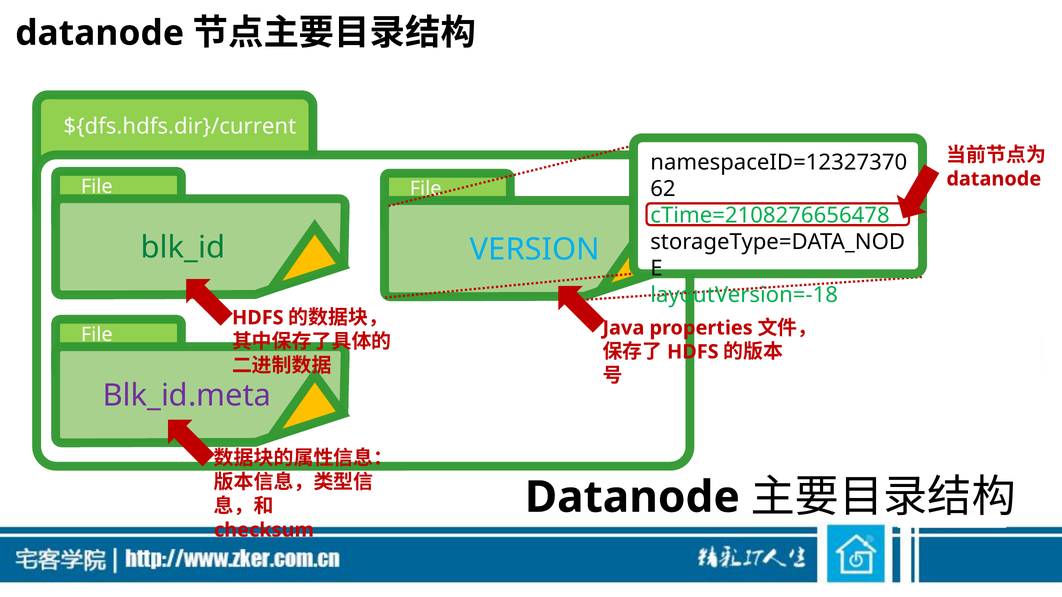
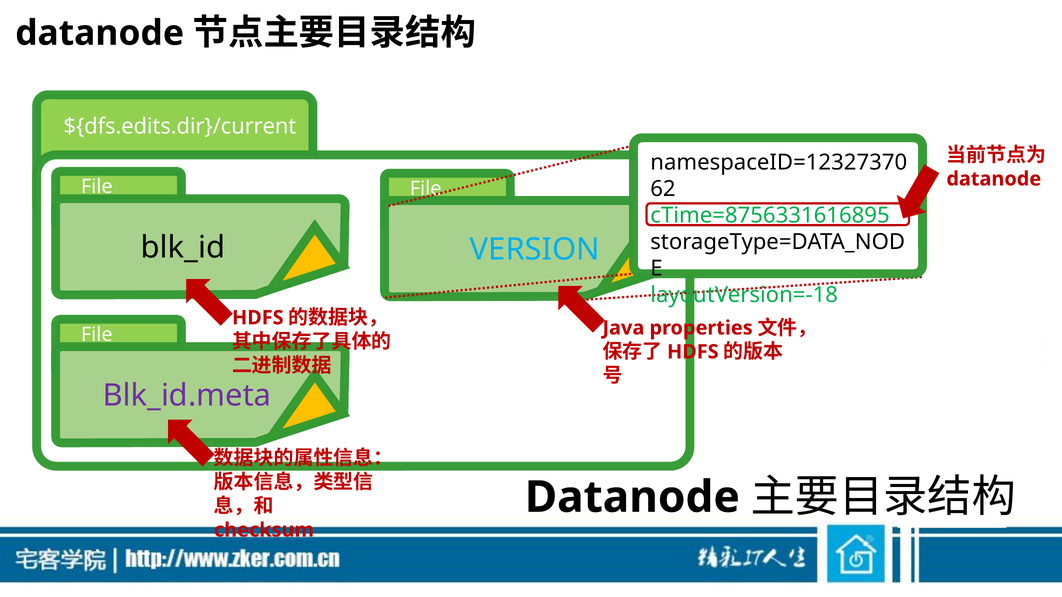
${dfs.hdfs.dir}/current: ${dfs.hdfs.dir}/current -> ${dfs.edits.dir}/current (180, 126)
cTime=2108276656478: cTime=2108276656478 -> cTime=8756331616895 (770, 216)
blk_id colour: green -> black (183, 248)
